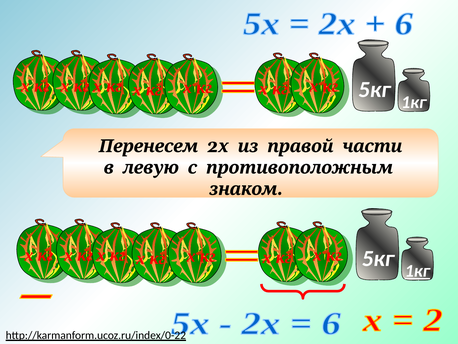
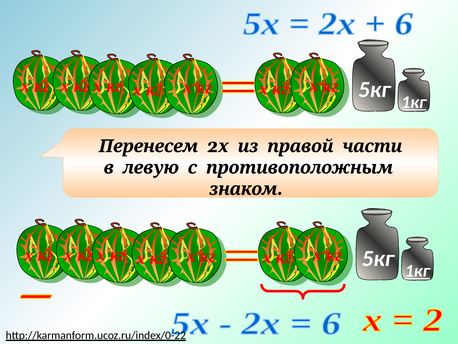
1кг underline: none -> present (414, 102)
